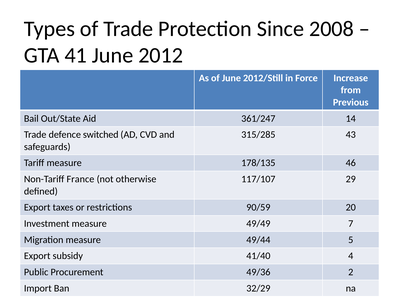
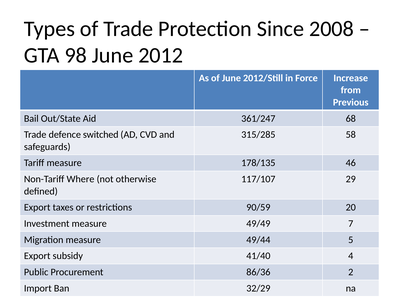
41: 41 -> 98 (76, 55)
361/247 14: 14 -> 68 (351, 119)
43: 43 -> 58 (351, 135)
France: France -> Where (80, 179)
49/36: 49/36 -> 86/36 (258, 272)
